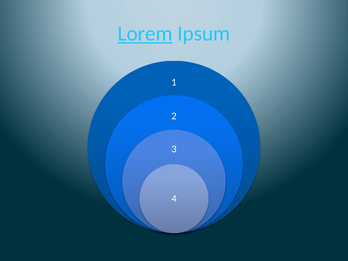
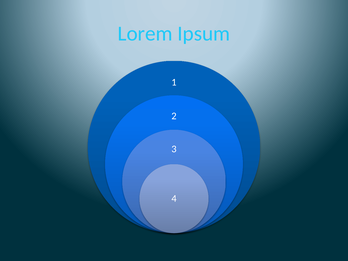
Lorem underline: present -> none (145, 34)
